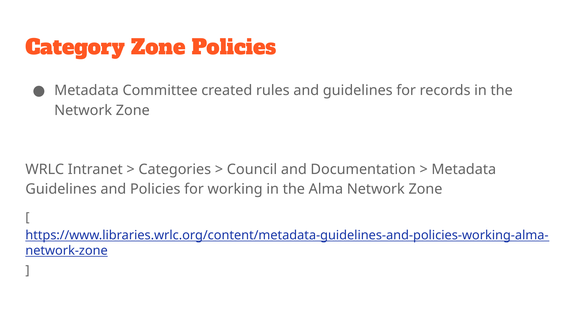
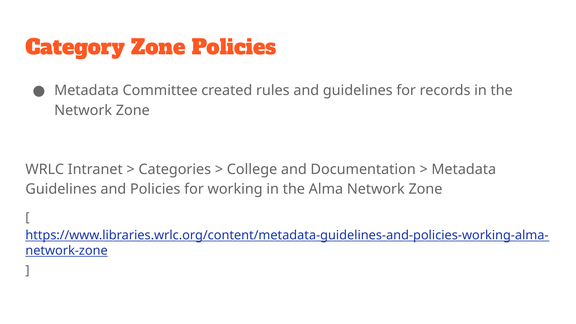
Council: Council -> College (252, 169)
